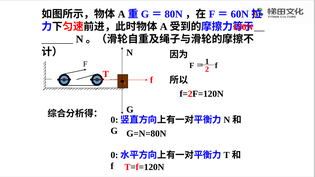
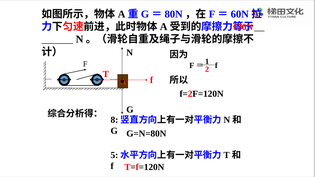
0: 0 -> 8 (114, 120)
0: 0 -> 5 (114, 155)
